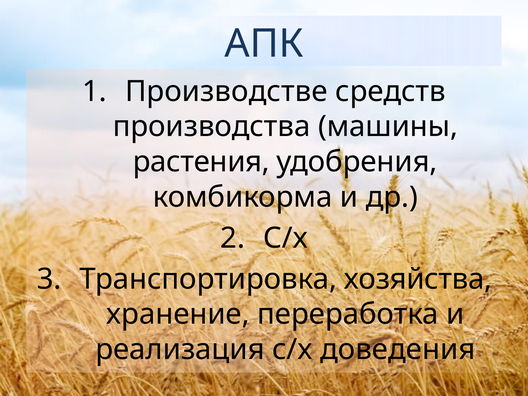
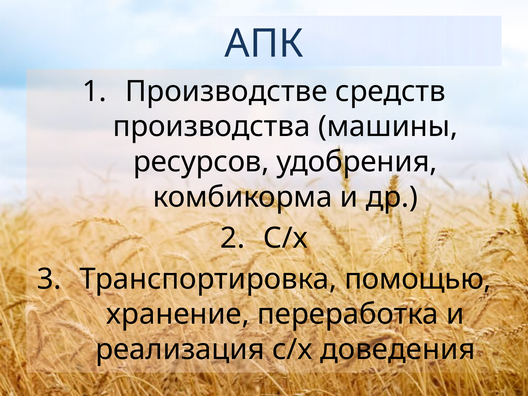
растения: растения -> ресурсов (201, 162)
хозяйства: хозяйства -> помощью (418, 279)
